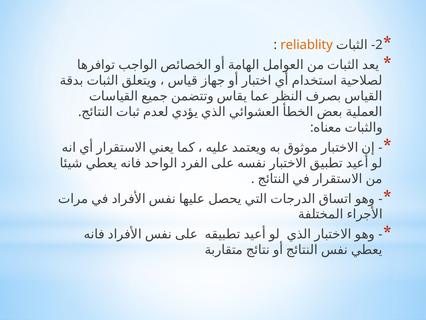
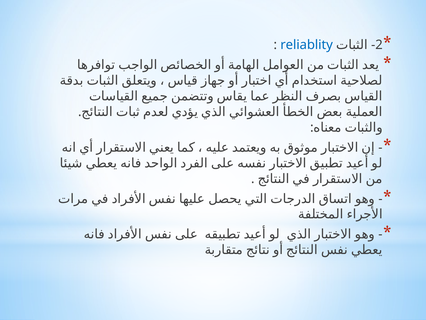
reliablity colour: orange -> blue (307, 45)
